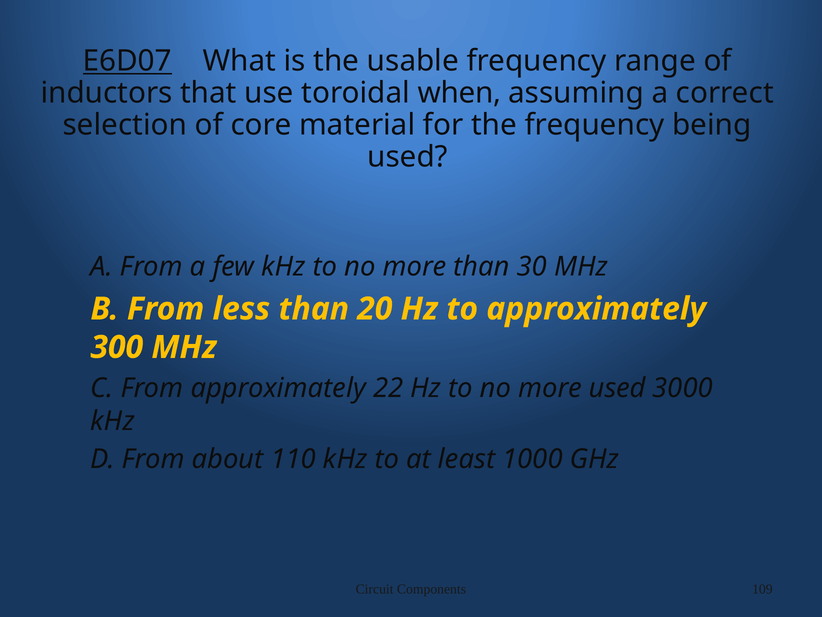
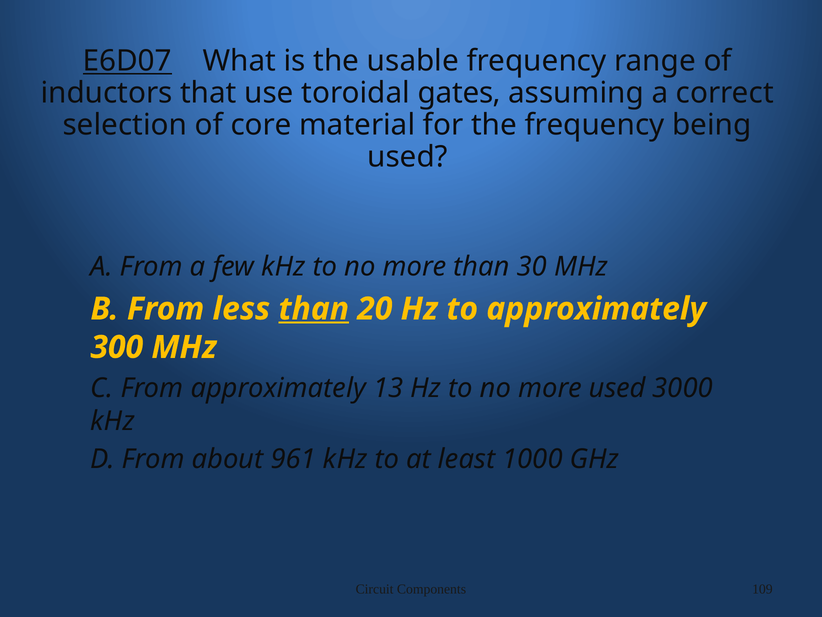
when: when -> gates (459, 93)
than underline: none -> present (314, 309)
22: 22 -> 13 (388, 388)
110: 110 -> 961 (293, 459)
